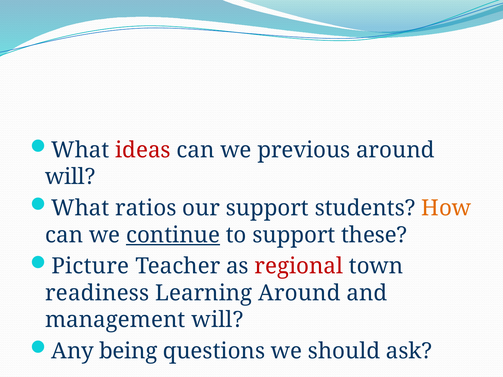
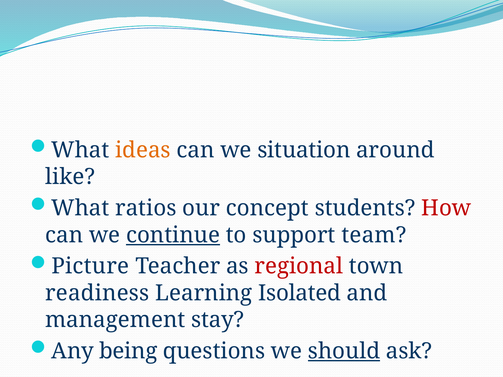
ideas colour: red -> orange (143, 150)
previous: previous -> situation (304, 150)
will: will -> like (70, 177)
our support: support -> concept (267, 208)
How colour: orange -> red (446, 208)
these: these -> team (374, 235)
Learning Around: Around -> Isolated (300, 293)
management will: will -> stay (218, 320)
should underline: none -> present (344, 351)
